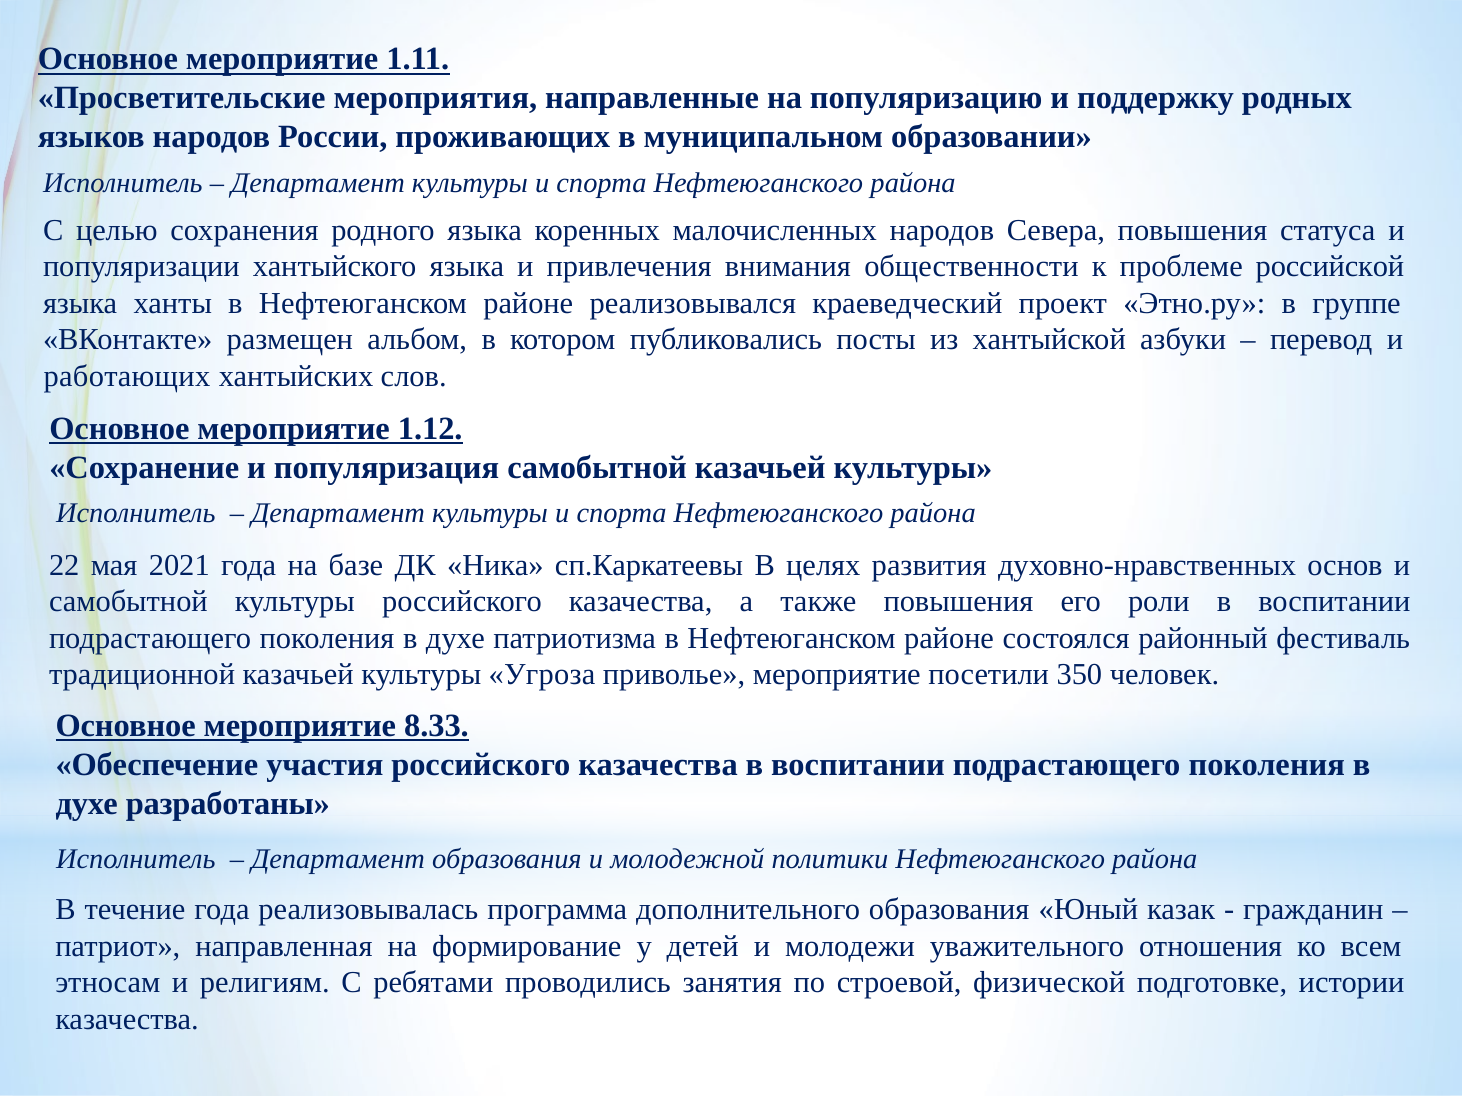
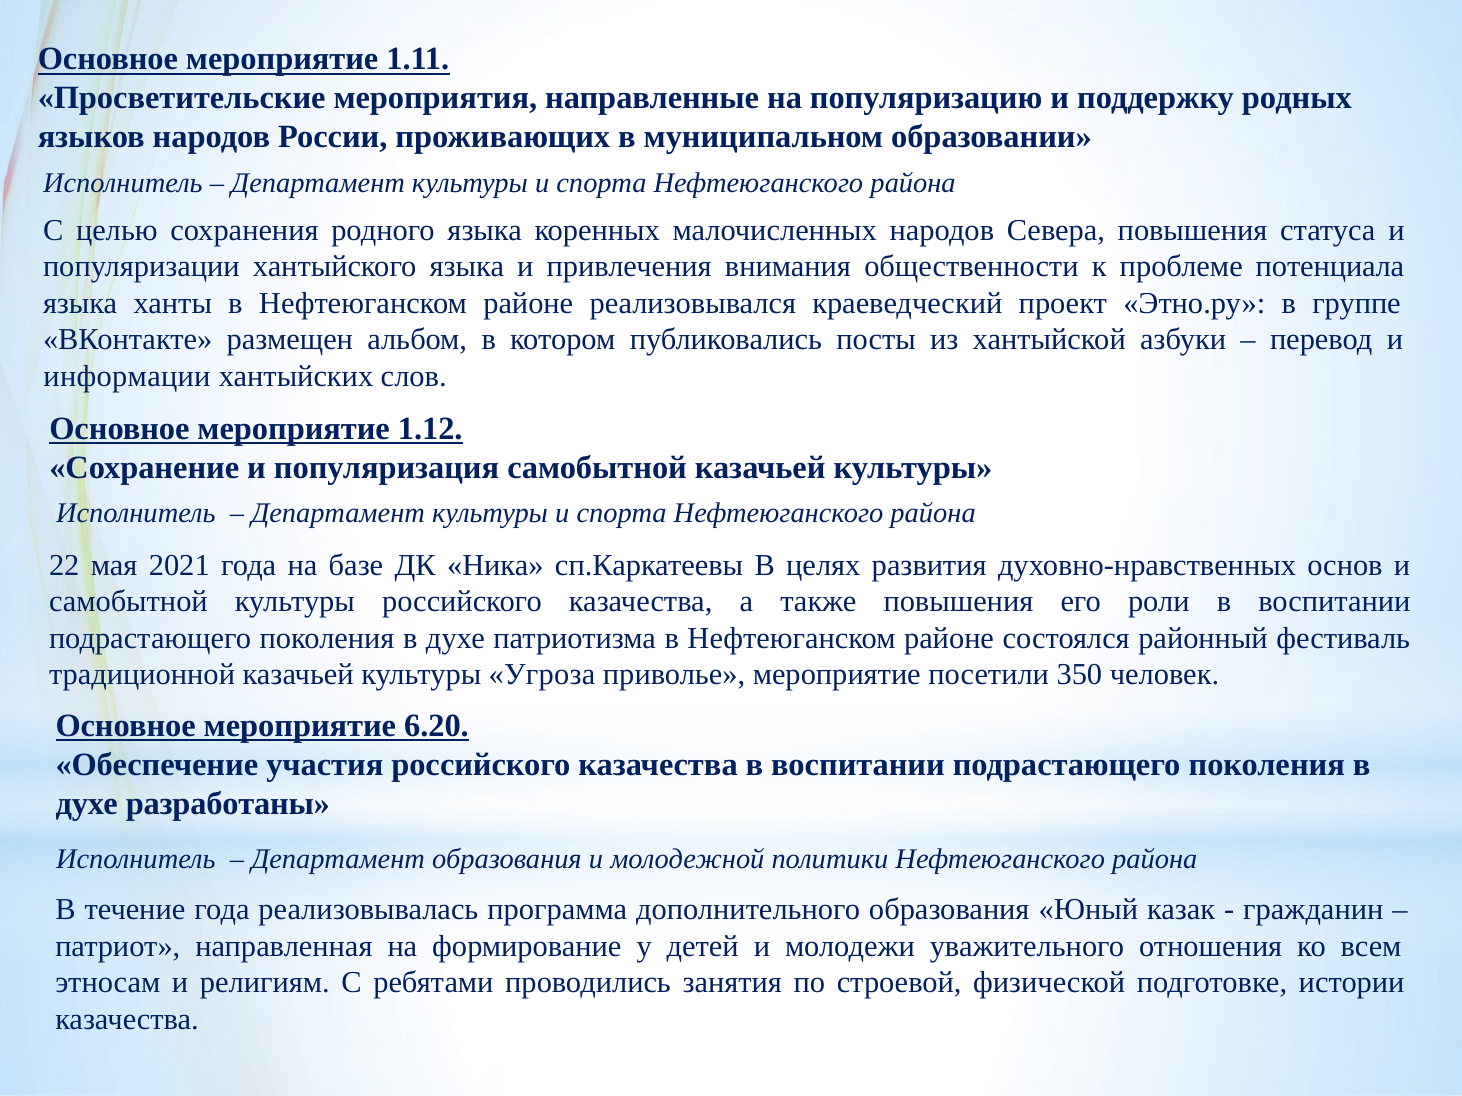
российской: российской -> потенциала (1330, 267)
работающих: работающих -> информации (127, 377)
8.33: 8.33 -> 6.20 (436, 726)
